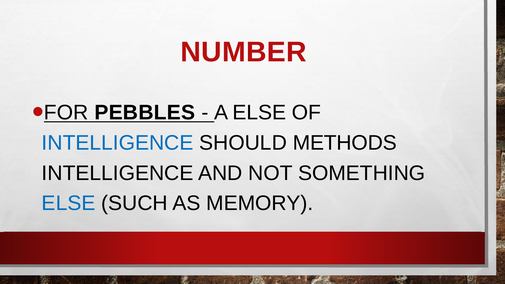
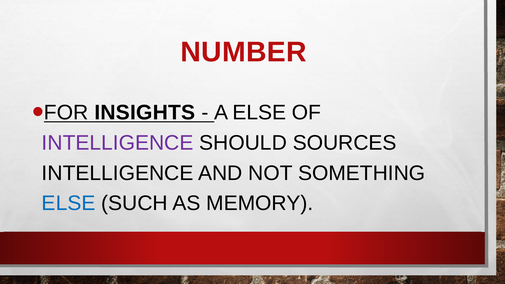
PEBBLES: PEBBLES -> INSIGHTS (145, 113)
INTELLIGENCE colour: blue -> purple (118, 143)
METHODS: METHODS -> SOURCES (345, 143)
